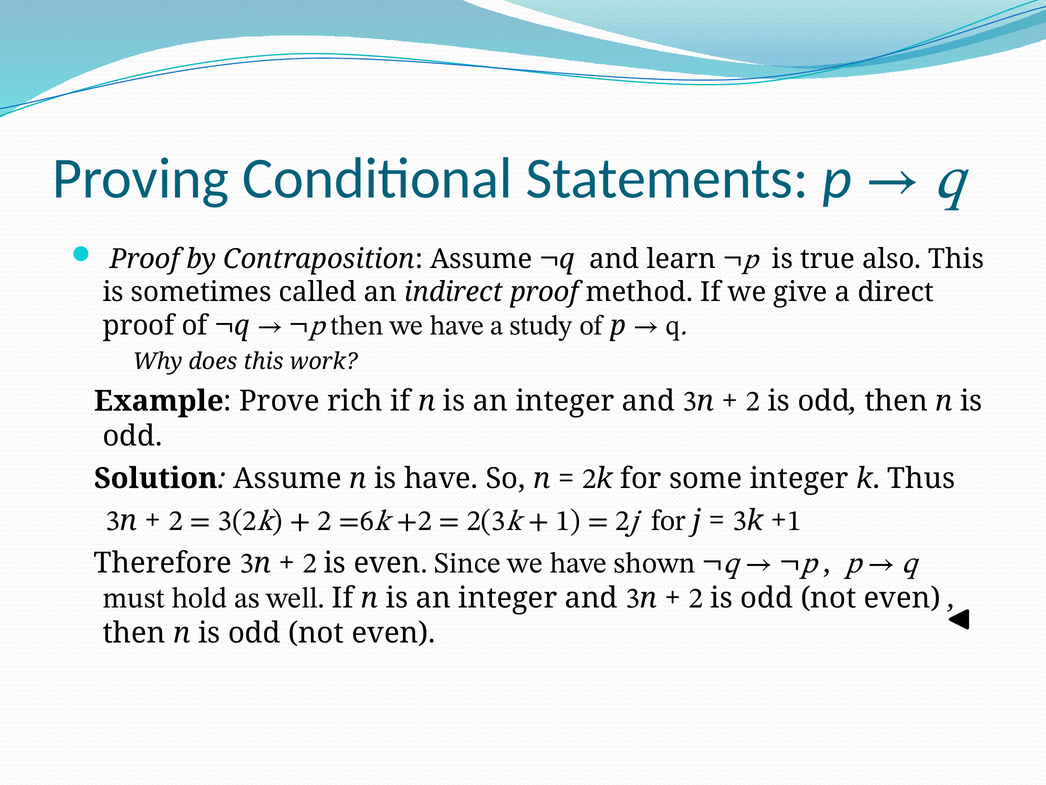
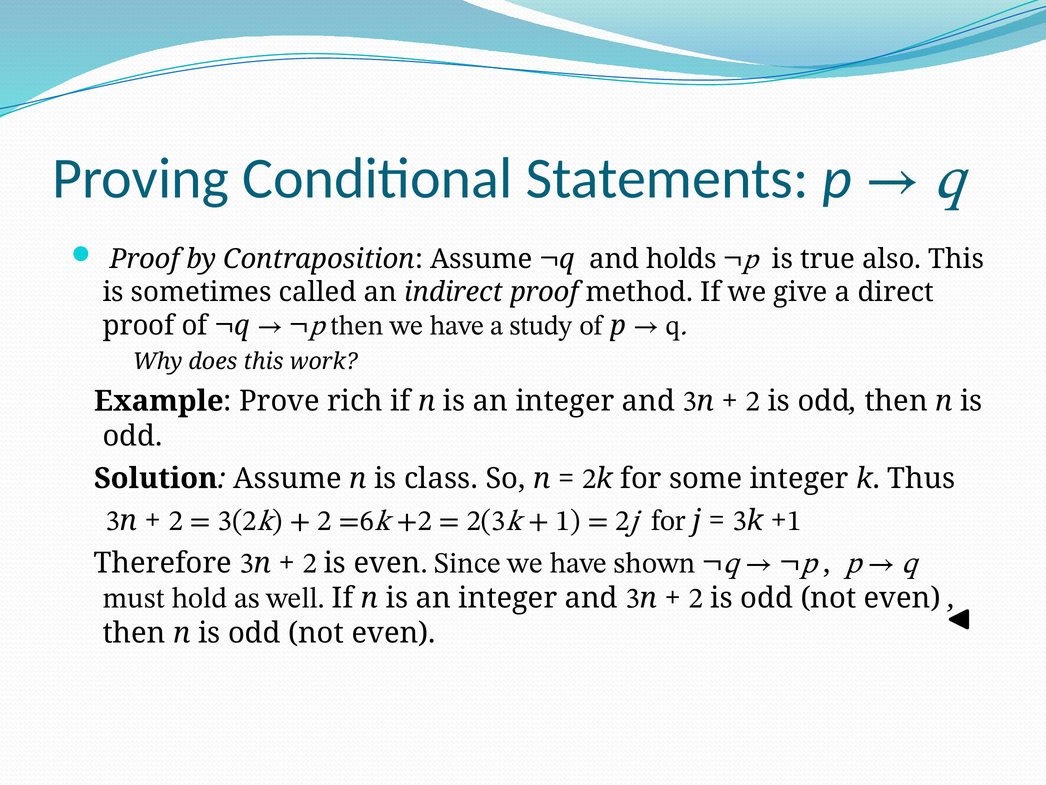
learn: learn -> holds (681, 259)
is have: have -> class (441, 478)
